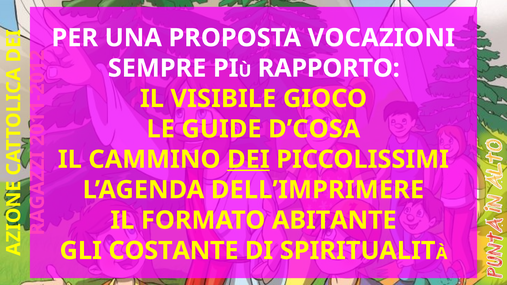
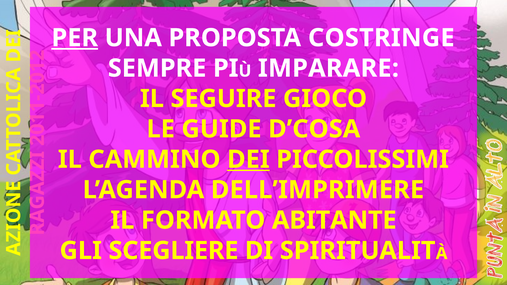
PER underline: none -> present (75, 38)
VOCAZIONI: VOCAZIONI -> COSTRINGE (381, 38)
RAPPORTO: RAPPORTO -> IMPARARE (328, 68)
VISIBILE: VISIBILE -> SEGUIRE (223, 99)
COSTANTE: COSTANTE -> SCEGLIERE (173, 251)
